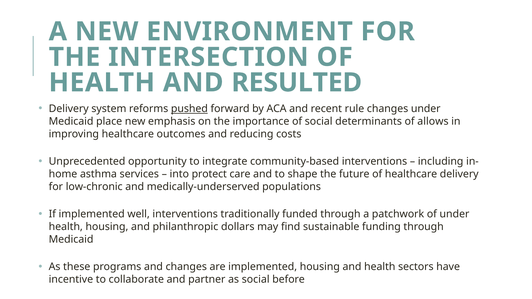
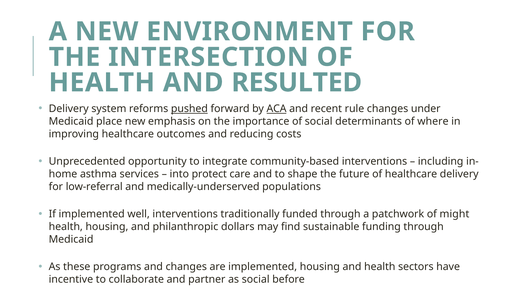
ACA underline: none -> present (277, 109)
allows: allows -> where (433, 121)
low-chronic: low-chronic -> low-referral (94, 187)
of under: under -> might (454, 214)
